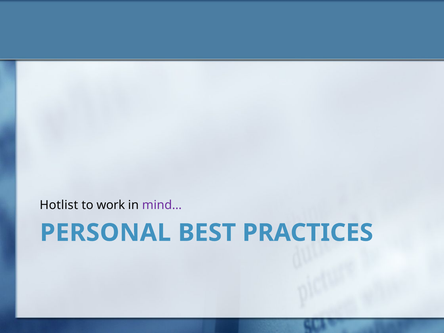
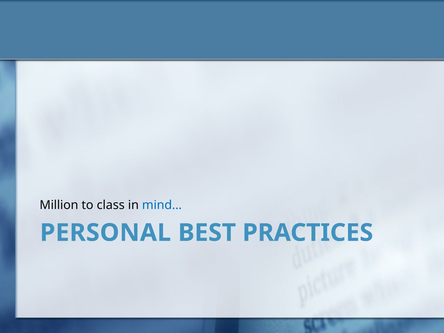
Hotlist: Hotlist -> Million (59, 205)
work: work -> class (111, 205)
mind… colour: purple -> blue (162, 205)
